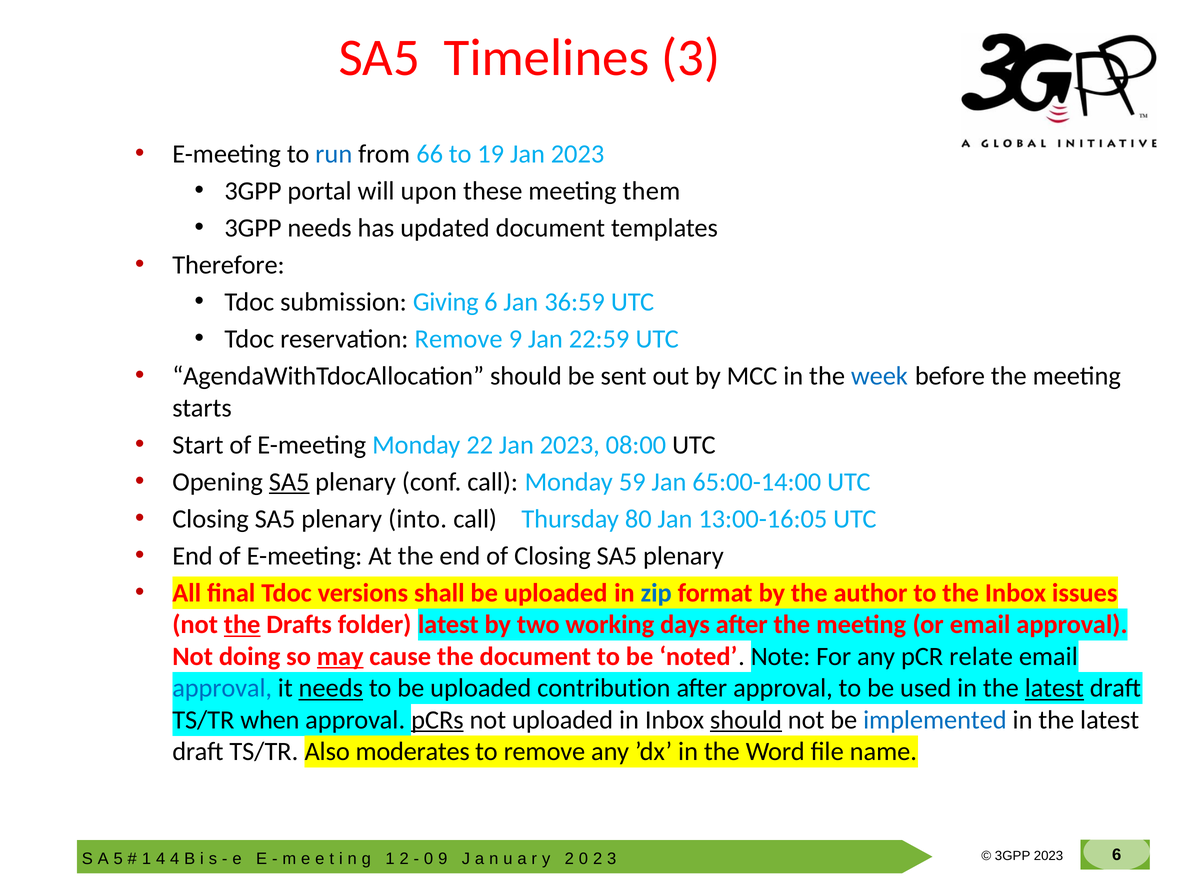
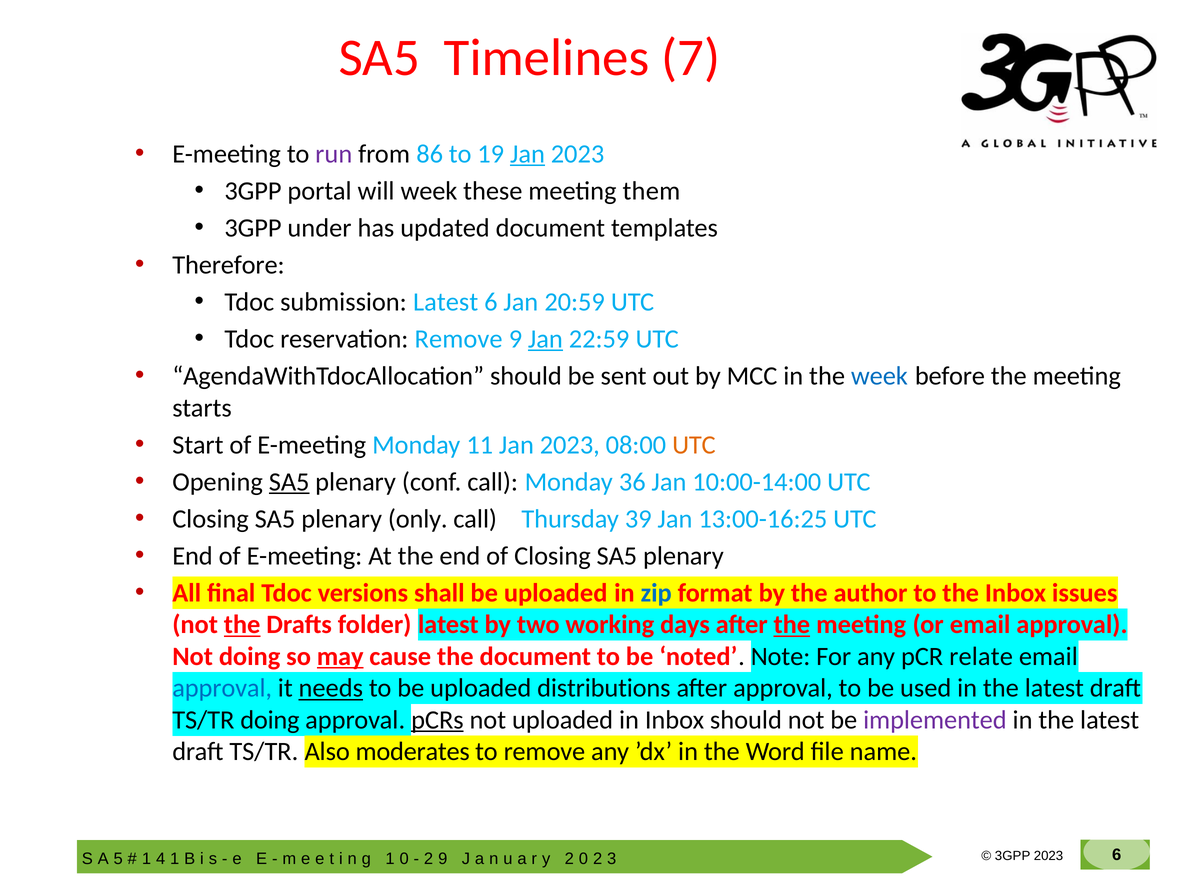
Timelines 3: 3 -> 7 (691, 58)
run colour: blue -> purple (334, 154)
66: 66 -> 86 (430, 154)
Jan underline: none -> present (527, 154)
will upon: upon -> week (429, 191)
3GPP needs: needs -> under (319, 228)
submission Giving: Giving -> Latest (446, 302)
36:59: 36:59 -> 20:59 (575, 302)
Jan underline: none -> present (545, 339)
22: 22 -> 11 (480, 445)
UTC colour: black -> orange (694, 445)
59: 59 -> 36 (632, 482)
65:00-14:00: 65:00-14:00 -> 10:00-14:00 (757, 482)
into: into -> only (418, 519)
80: 80 -> 39 (638, 519)
13:00-16:05: 13:00-16:05 -> 13:00-16:25 (763, 519)
the underline: none -> present (792, 625)
contribution: contribution -> distributions (604, 688)
latest underline: present -> none (1054, 688)
TS/TR when: when -> doing (270, 720)
should underline: present -> none (746, 720)
implemented colour: blue -> purple (935, 720)
4: 4 -> 1 (175, 859)
1 2: 2 -> 0 (404, 859)
0: 0 -> 2 (429, 859)
